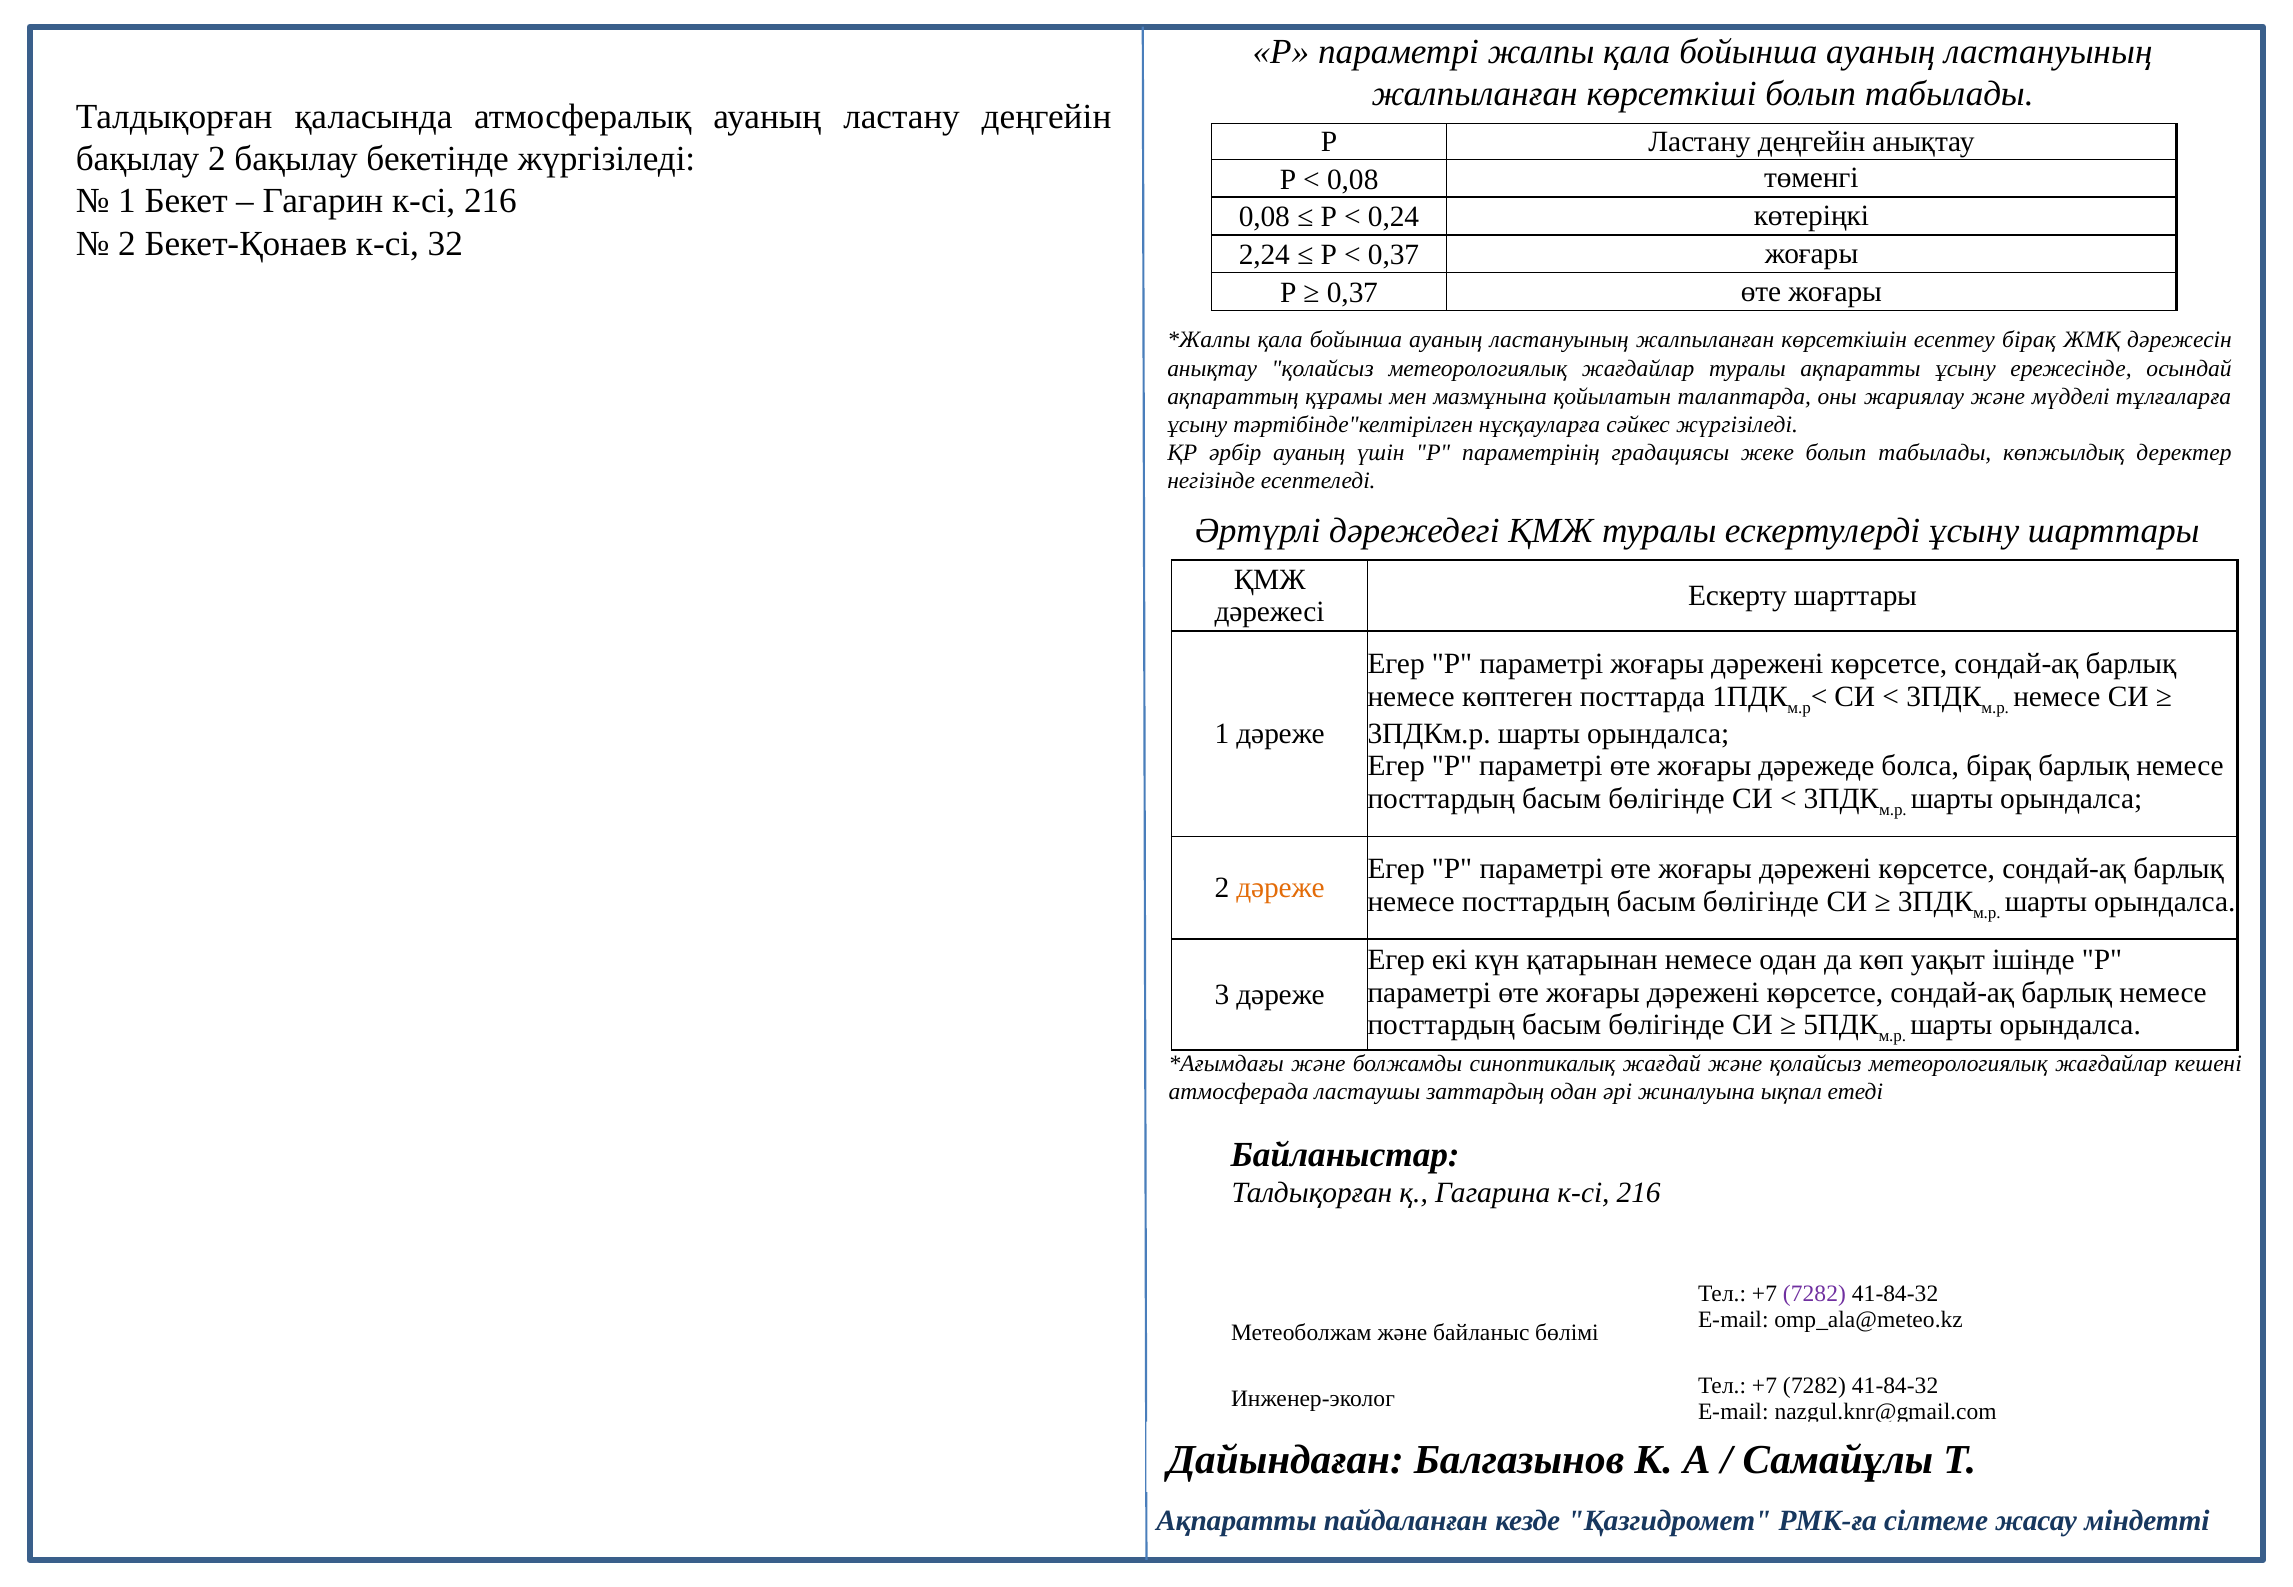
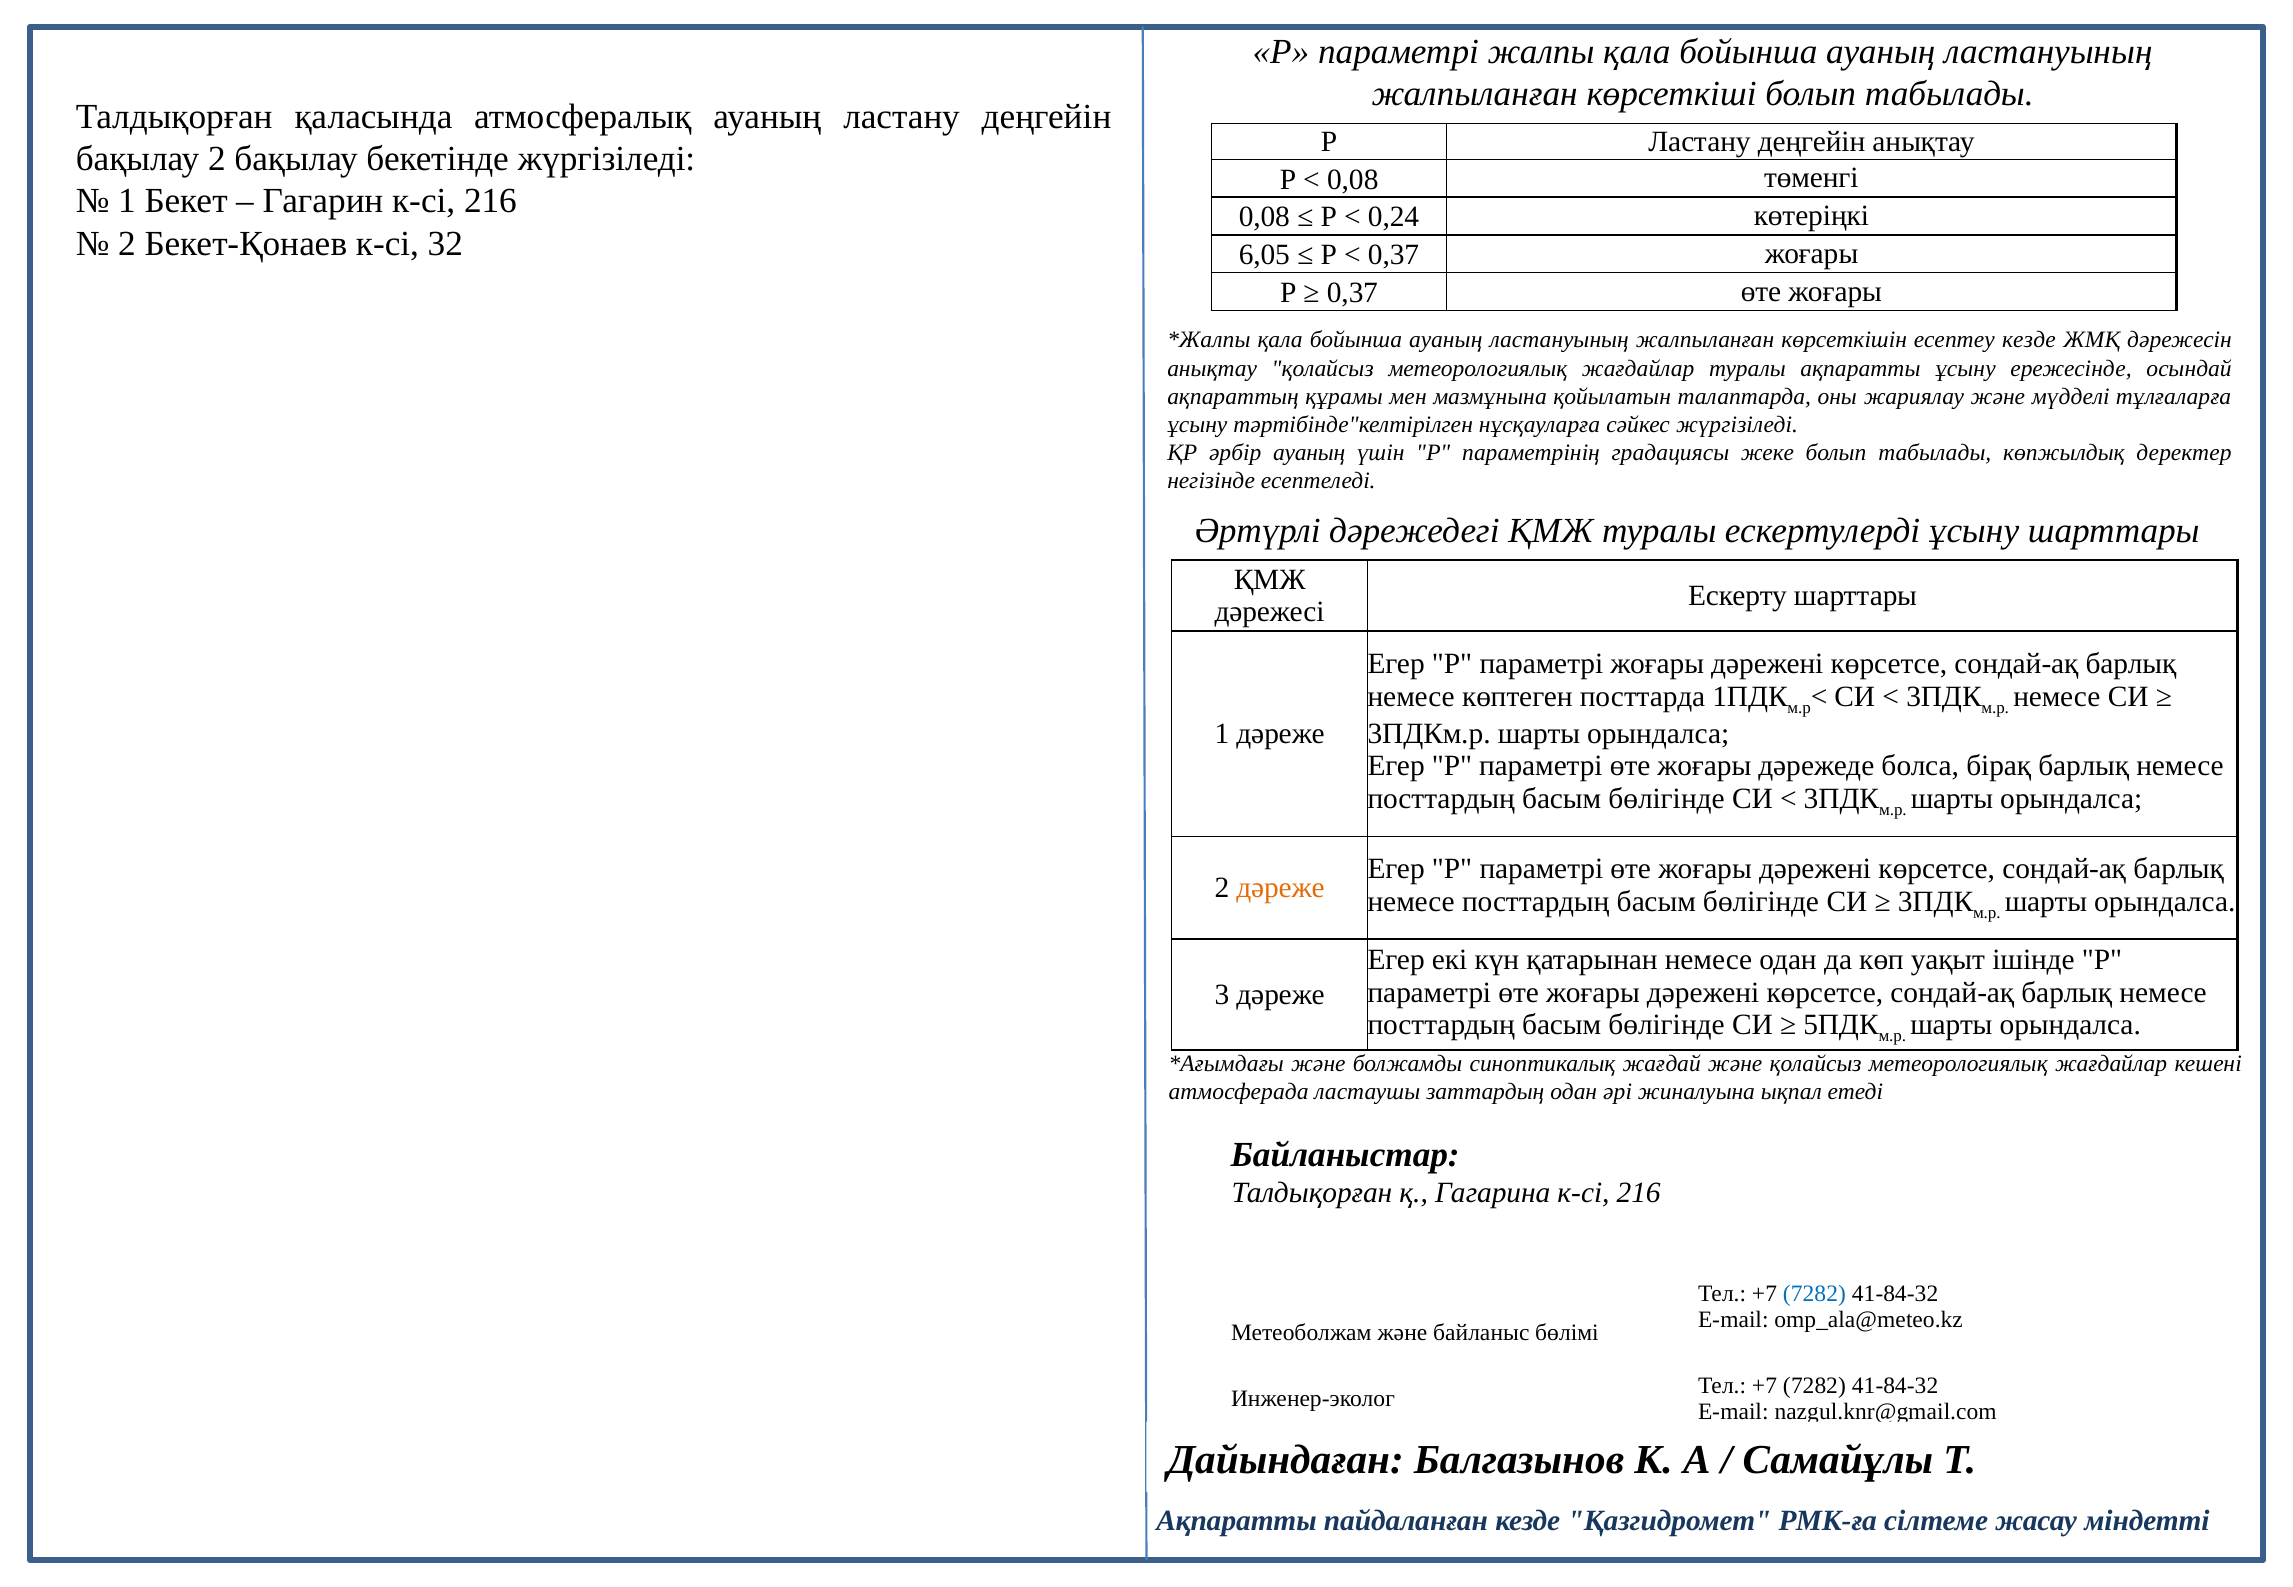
2,24: 2,24 -> 6,05 (1264, 255)
есептеу бірақ: бірақ -> кезде (2029, 340)
7282 colour: purple -> blue (1814, 1294)
